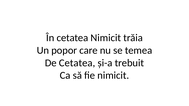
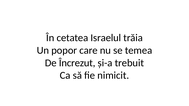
cetatea Nimicit: Nimicit -> Israelul (106, 38)
De Cetatea: Cetatea -> Încrezut (77, 63)
